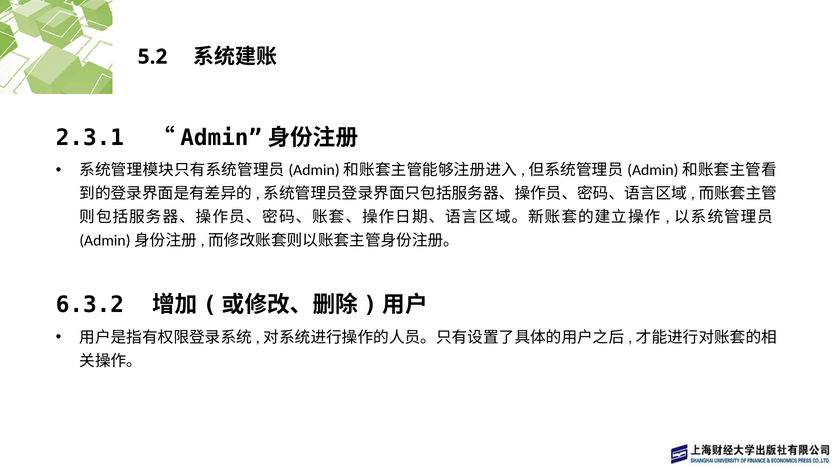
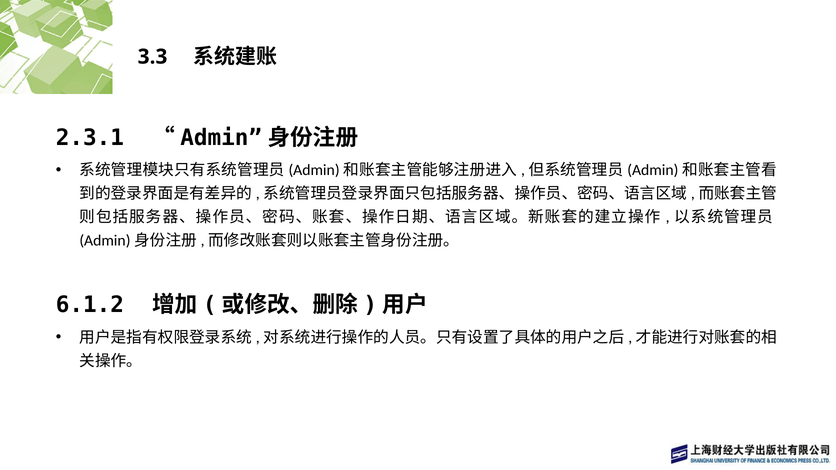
5.2: 5.2 -> 3.3 (153, 57)
6.3.2: 6.3.2 -> 6.1.2 (90, 305)
